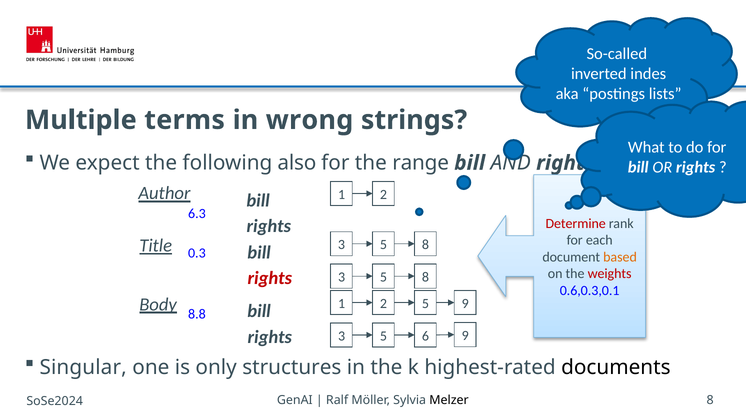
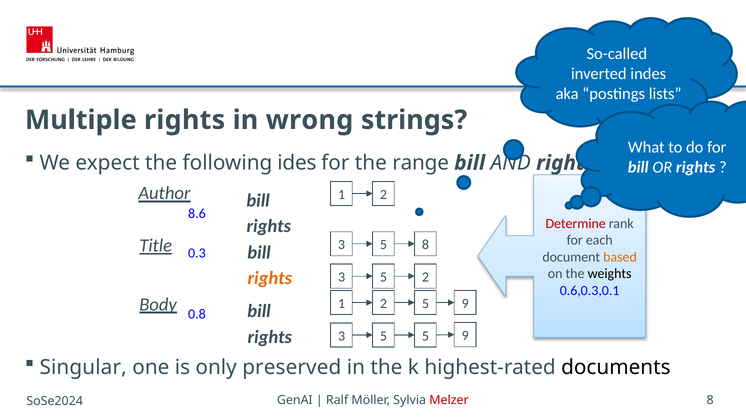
Multiple terms: terms -> rights (185, 120)
also: also -> ides (297, 163)
6.3: 6.3 -> 8.6 (197, 214)
weights colour: red -> black (610, 274)
rights colour: red -> orange (270, 278)
3 5 8: 8 -> 2 (425, 277)
8.8: 8.8 -> 0.8 (197, 314)
5 6: 6 -> 5 (425, 336)
structures: structures -> preserved (292, 367)
Melzer colour: black -> red (449, 400)
